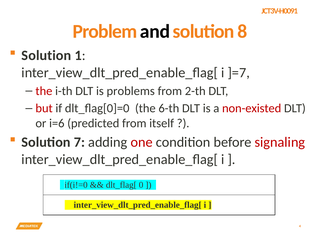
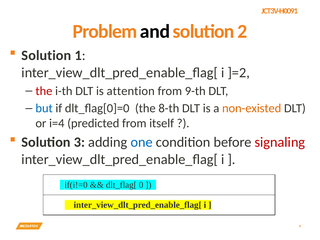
8: 8 -> 2 (242, 31)
]=7: ]=7 -> ]=2 (239, 73)
problems: problems -> attention (131, 91)
2-th: 2-th -> 9-th (195, 91)
but colour: red -> blue (44, 108)
6-th: 6-th -> 8-th (169, 108)
non-existed colour: red -> orange (252, 108)
i=6: i=6 -> i=4 (57, 123)
7: 7 -> 3 (79, 142)
one colour: red -> blue (142, 142)
